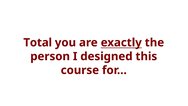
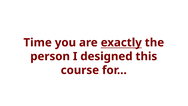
Total: Total -> Time (38, 42)
